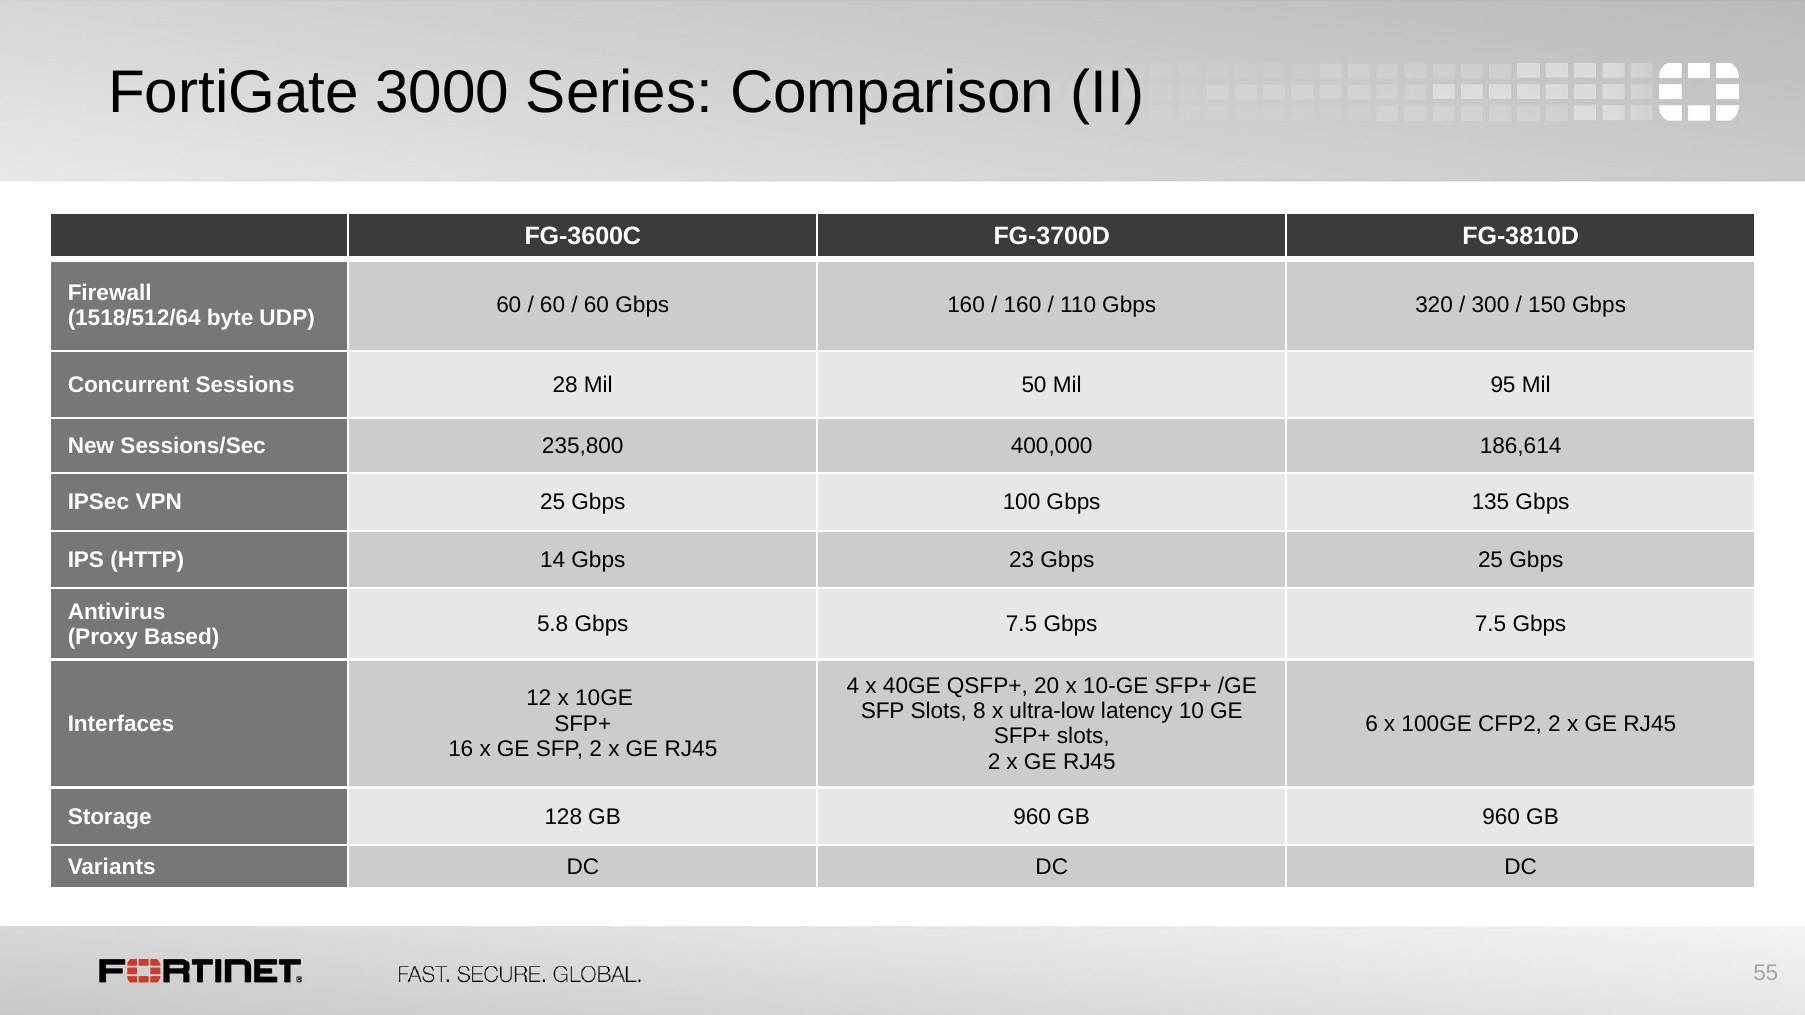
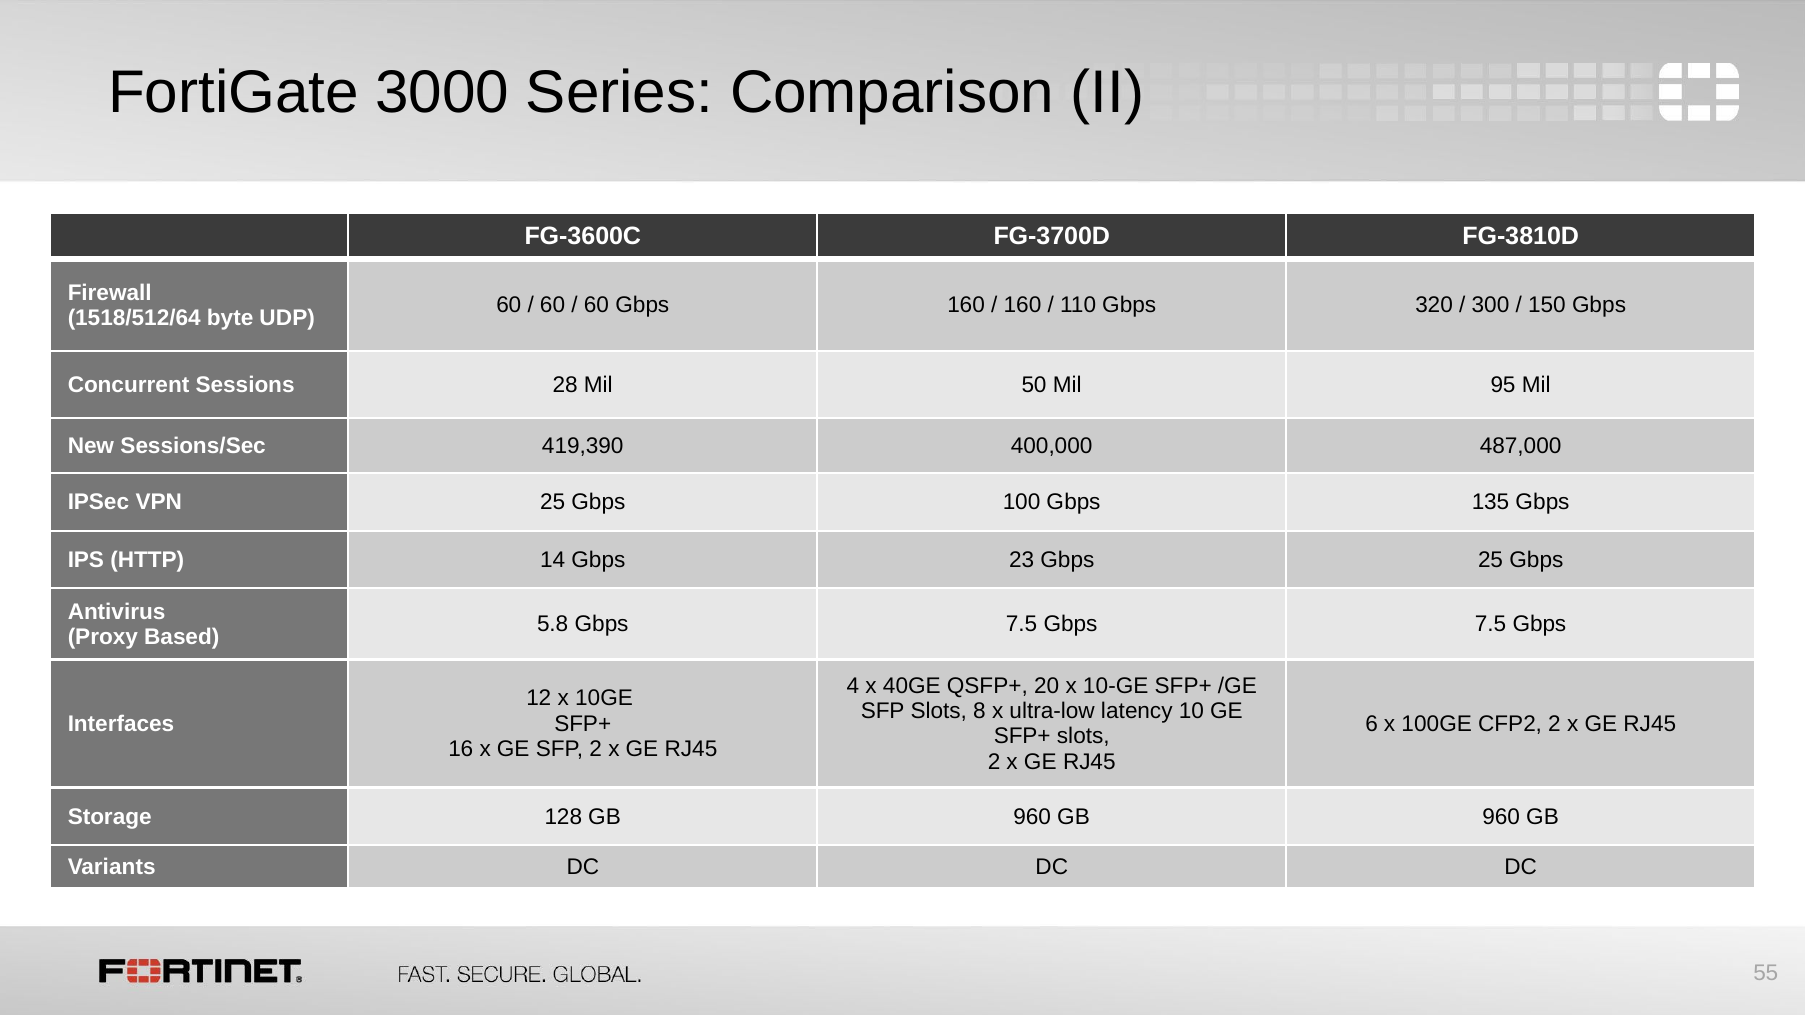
235,800: 235,800 -> 419,390 (583, 446)
186,614: 186,614 -> 487,000 (1521, 446)
